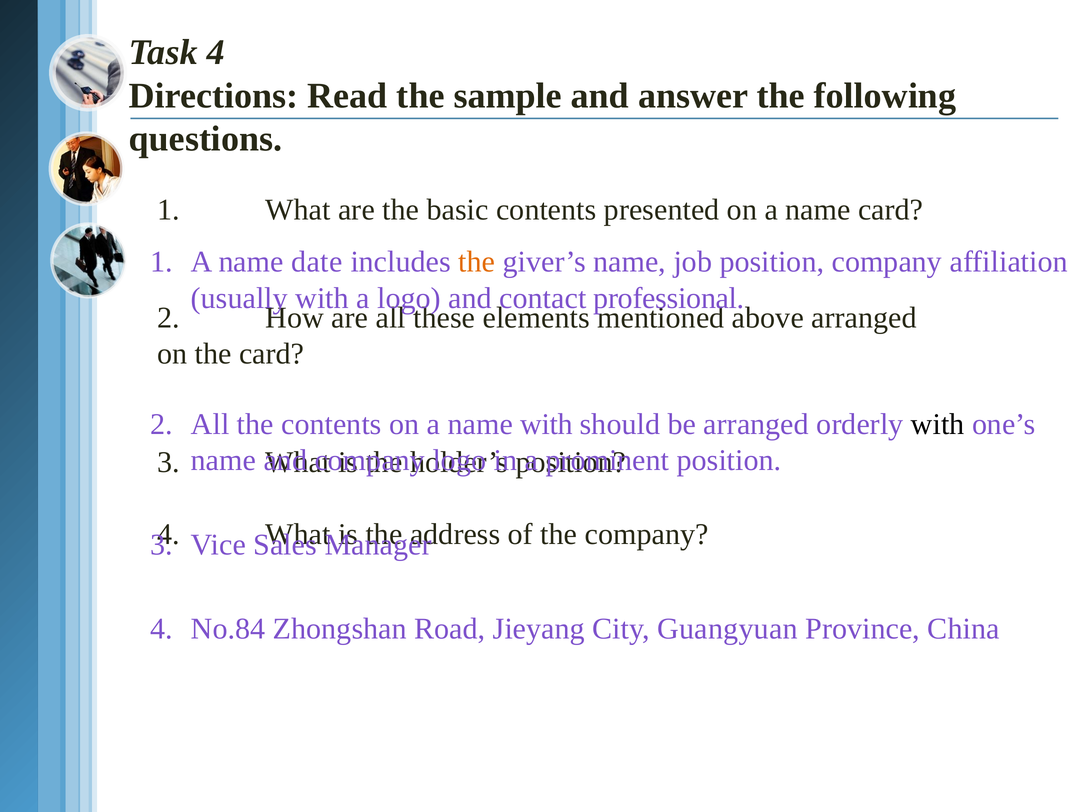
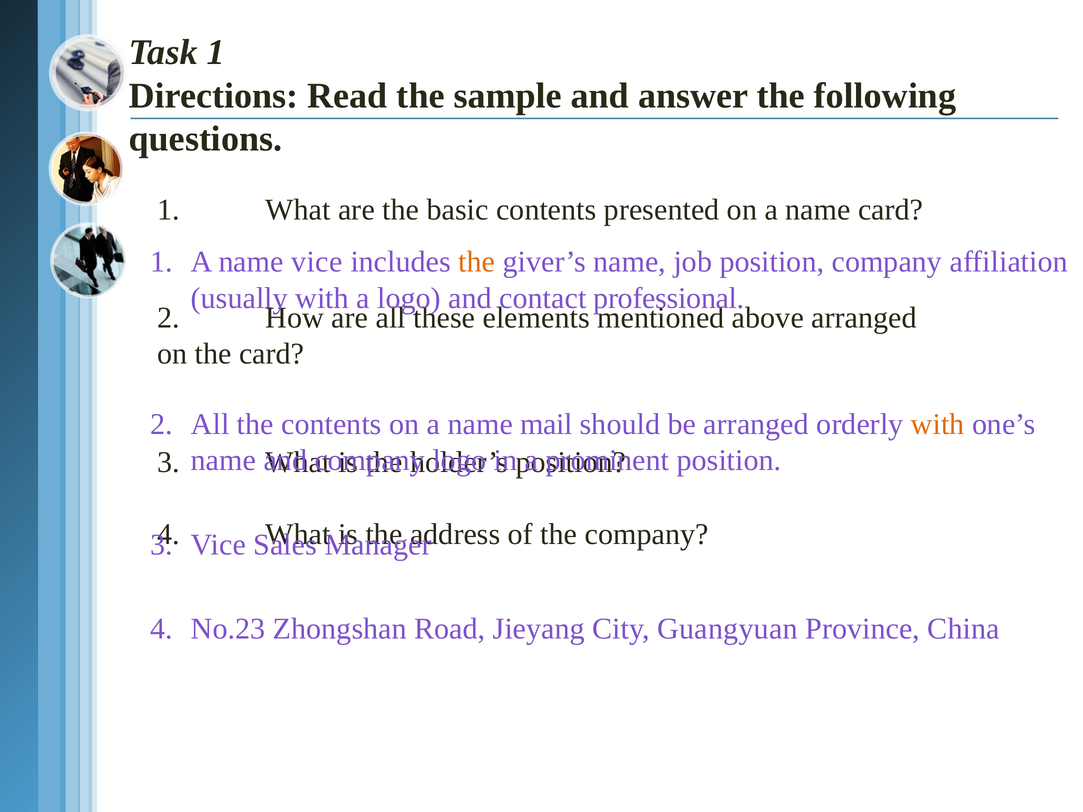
Task 4: 4 -> 1 (216, 52)
name date: date -> vice (317, 262)
name with: with -> mail (547, 425)
with colour: black -> orange (938, 425)
No.84: No.84 -> No.23 (228, 629)
